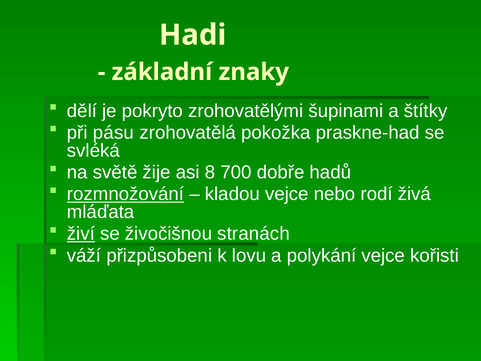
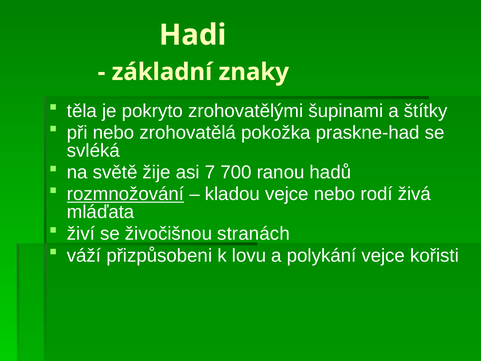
dělí: dělí -> těla (82, 111)
při pásu: pásu -> nebo (114, 133)
8: 8 -> 7 (210, 172)
dobře: dobře -> ranou (281, 172)
živí underline: present -> none (81, 234)
